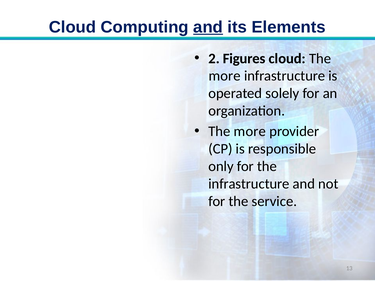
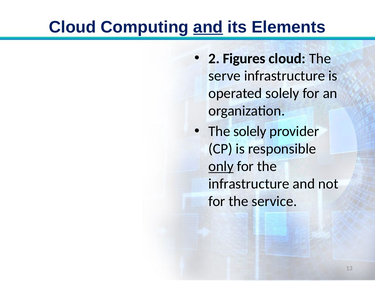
more: more -> serve (225, 76)
more: more -> solely (250, 131)
only underline: none -> present (221, 166)
